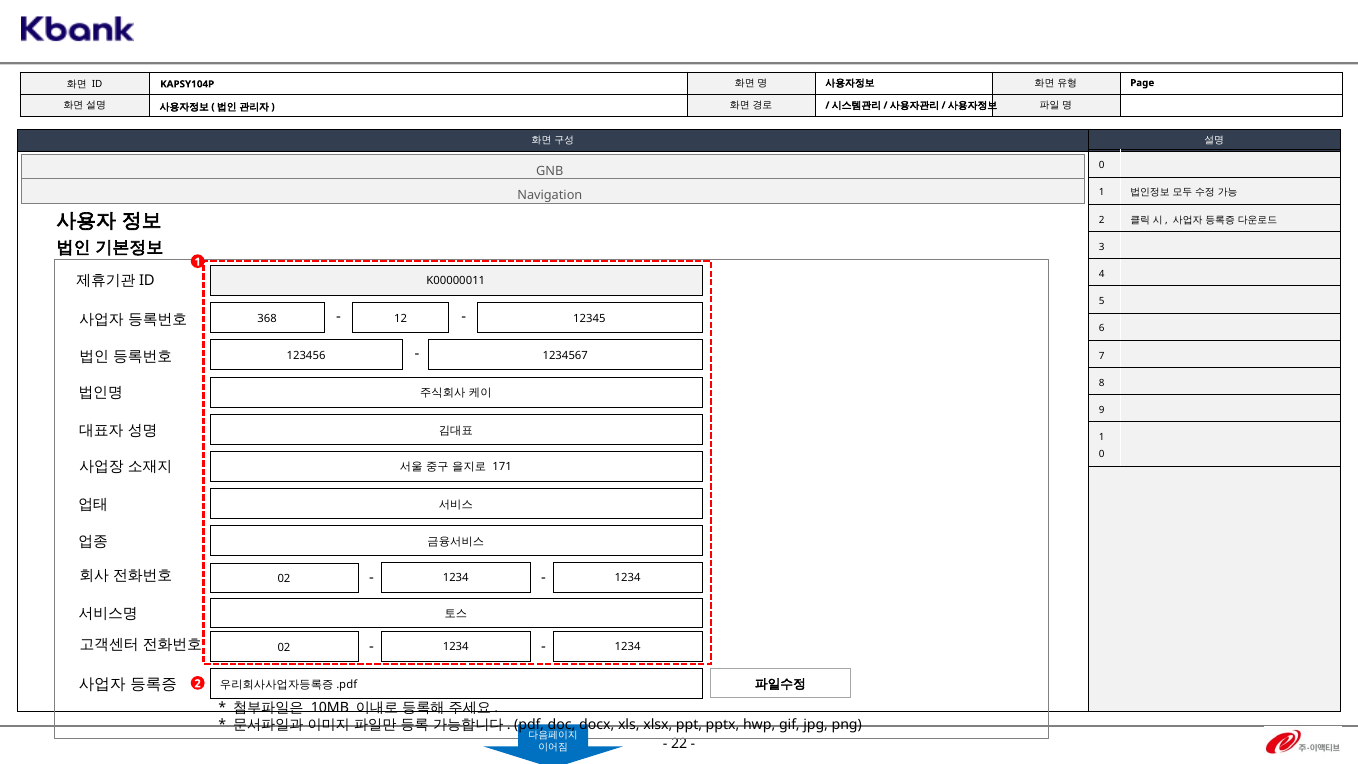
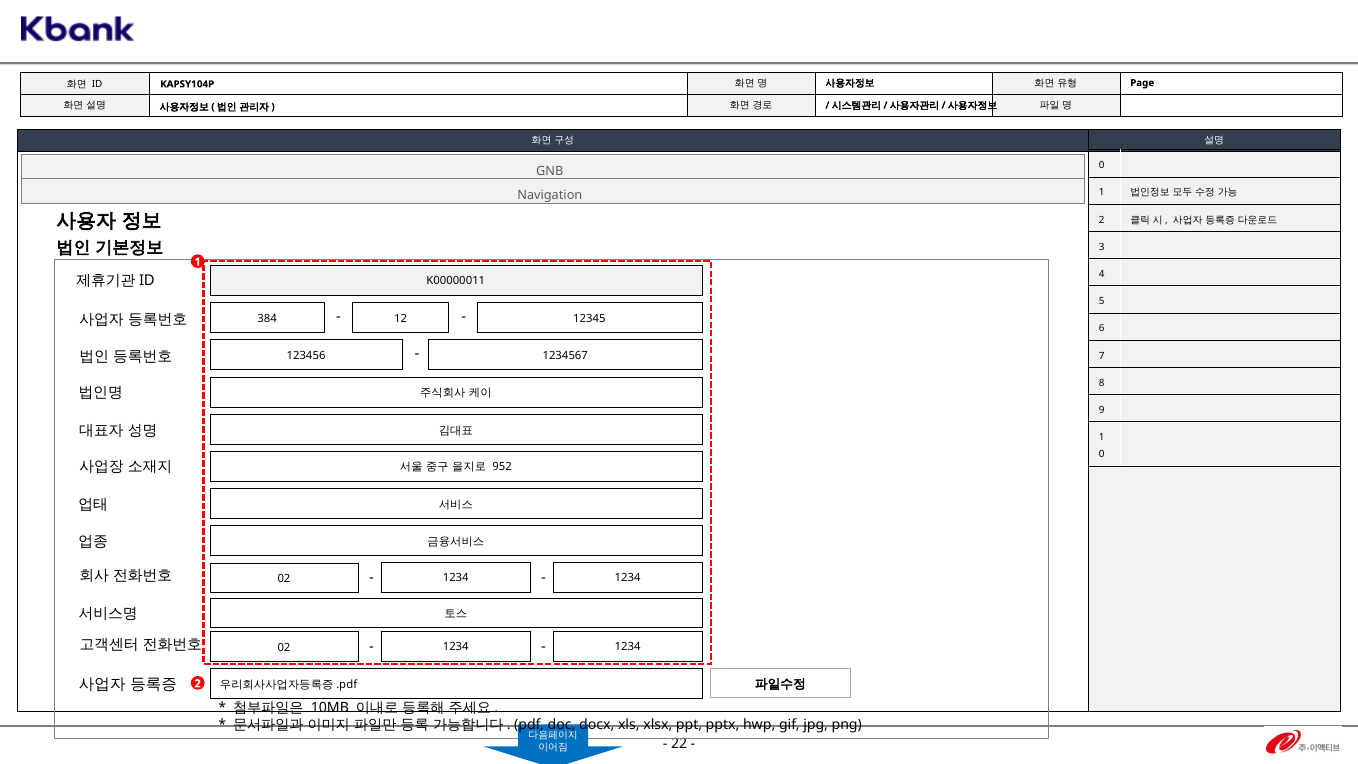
368: 368 -> 384 (267, 318)
171: 171 -> 952 (502, 467)
